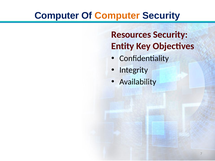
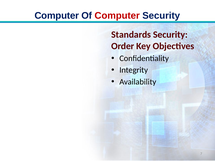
Computer colour: orange -> red (117, 16)
Resources: Resources -> Standards (131, 35)
Entity: Entity -> Order (123, 46)
